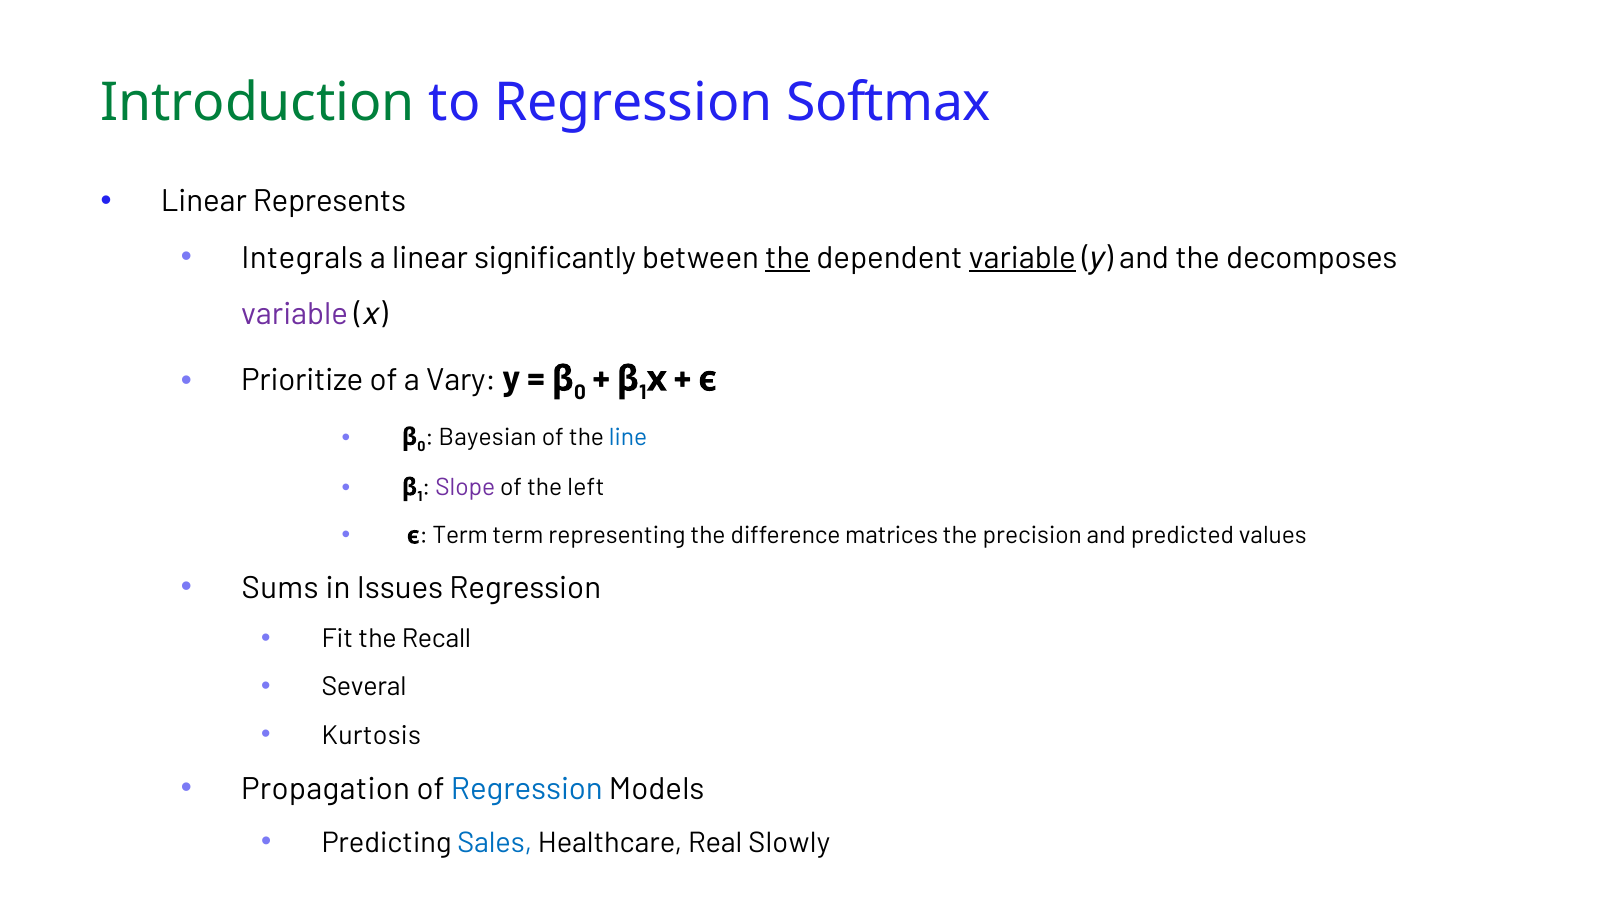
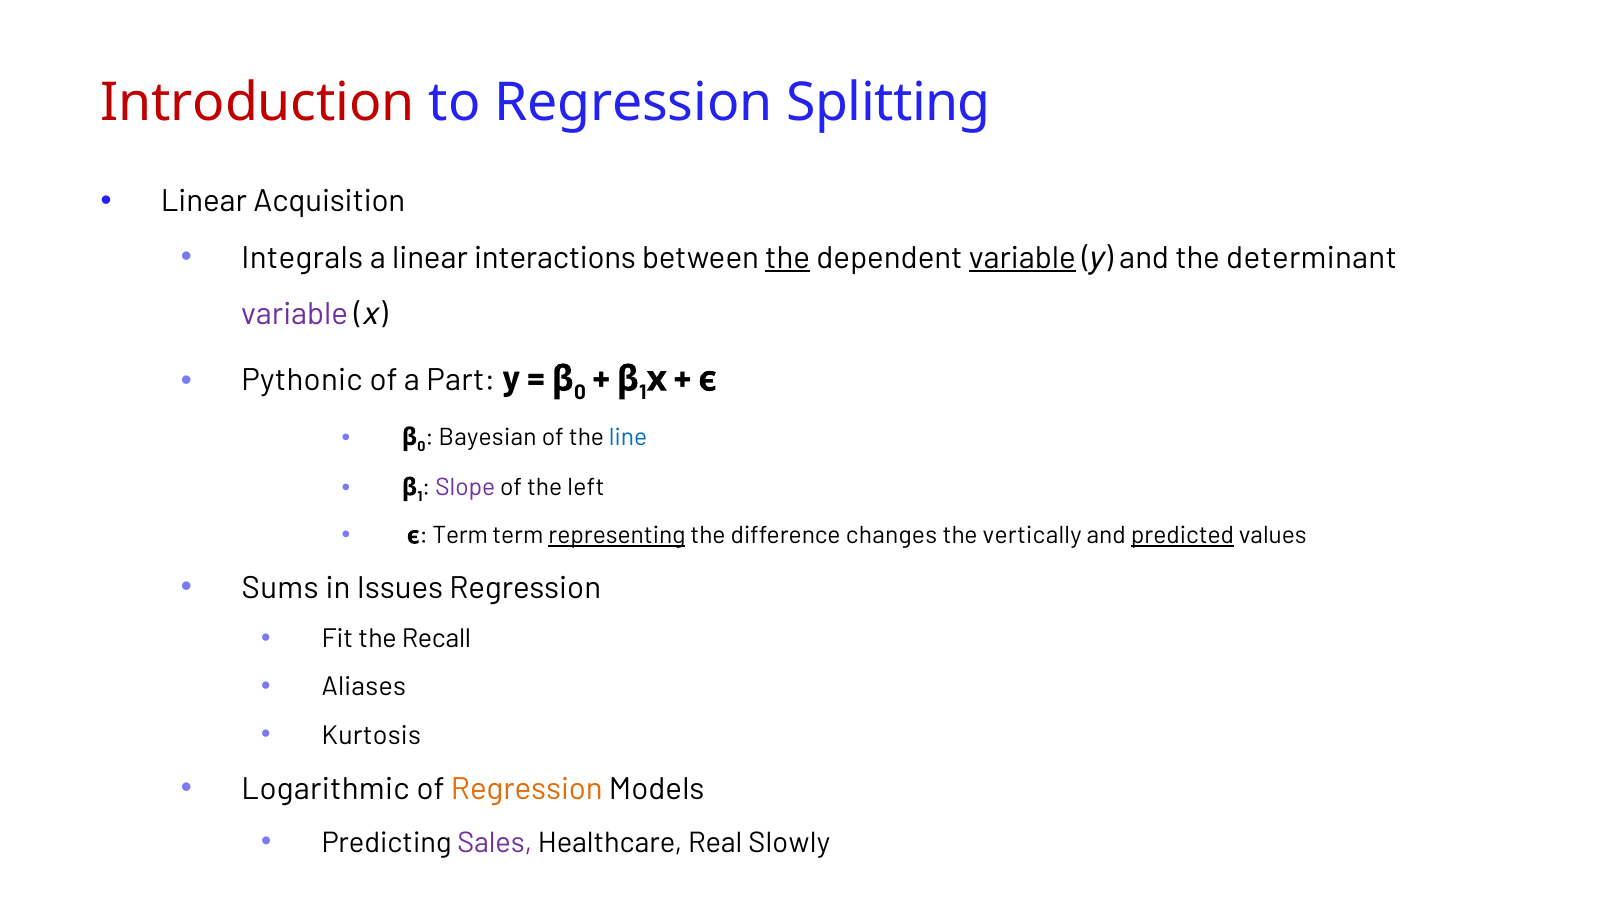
Introduction colour: green -> red (258, 103)
Softmax: Softmax -> Splitting (889, 103)
Represents: Represents -> Acquisition (329, 202)
significantly: significantly -> interactions (555, 258)
decomposes: decomposes -> determinant (1312, 258)
Prioritize: Prioritize -> Pythonic (302, 380)
Vary: Vary -> Part (461, 380)
representing underline: none -> present (617, 535)
matrices: matrices -> changes (891, 535)
precision: precision -> vertically (1032, 535)
predicted underline: none -> present (1183, 535)
Several: Several -> Aliases (364, 687)
Propagation: Propagation -> Logarithmic (326, 789)
Regression colour: blue -> orange (527, 789)
Sales colour: blue -> purple (495, 843)
